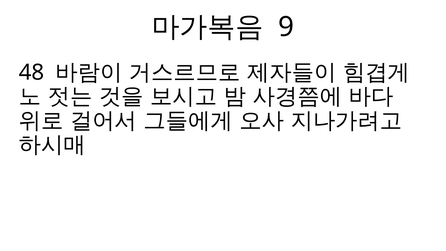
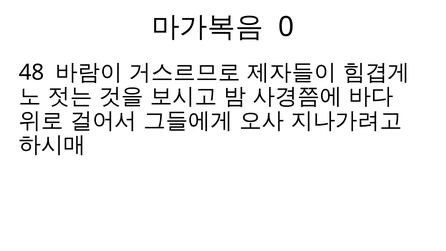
9: 9 -> 0 (286, 27)
